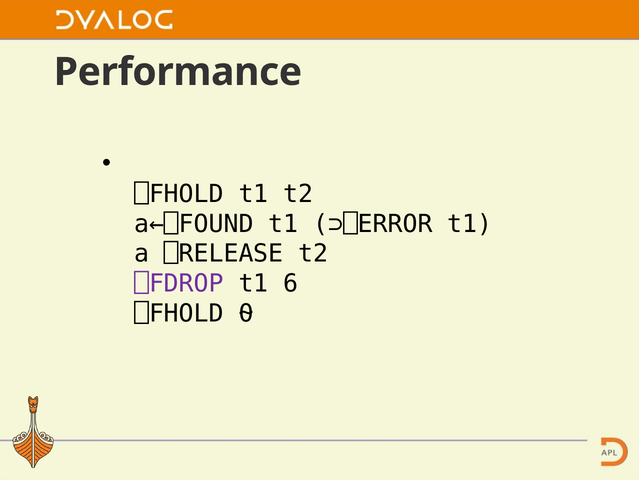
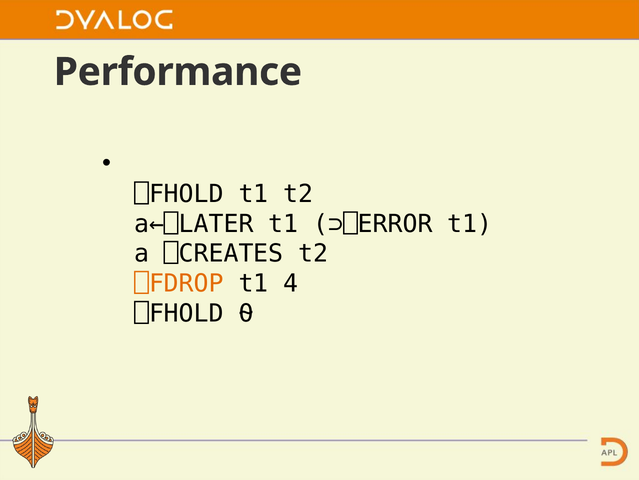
a←⎕FOUND: a←⎕FOUND -> a←⎕LATER (194, 223)
⎕RELEASE: ⎕RELEASE -> ⎕CREATES (224, 253)
⎕FDROP colour: purple -> orange (179, 283)
6: 6 -> 4 (291, 283)
